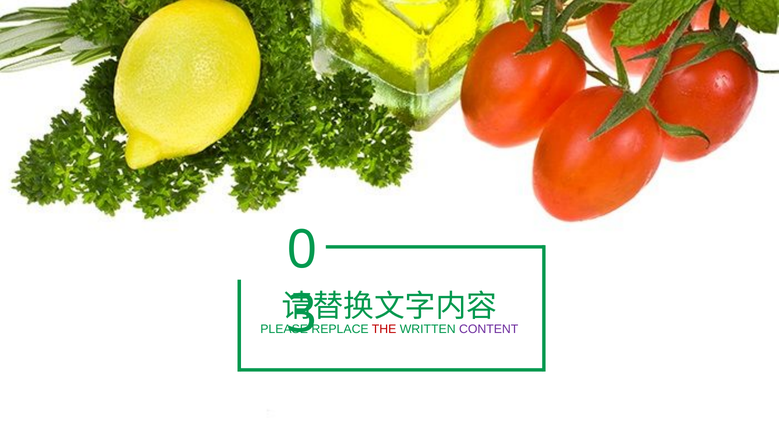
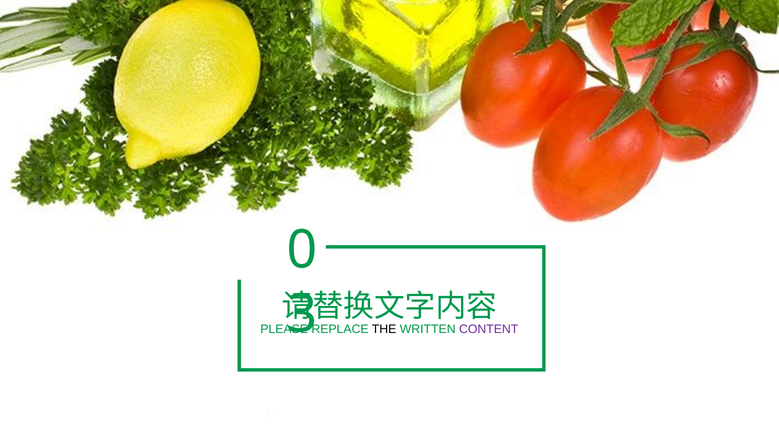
THE colour: red -> black (384, 329)
